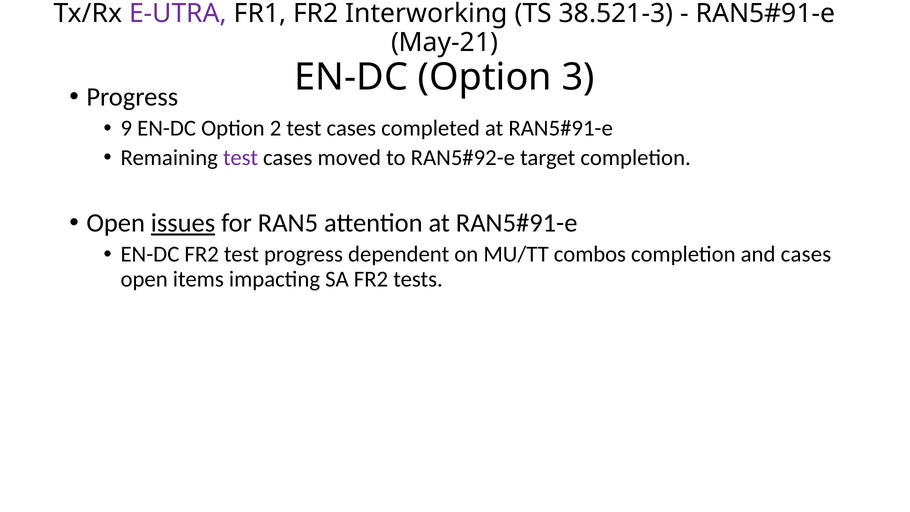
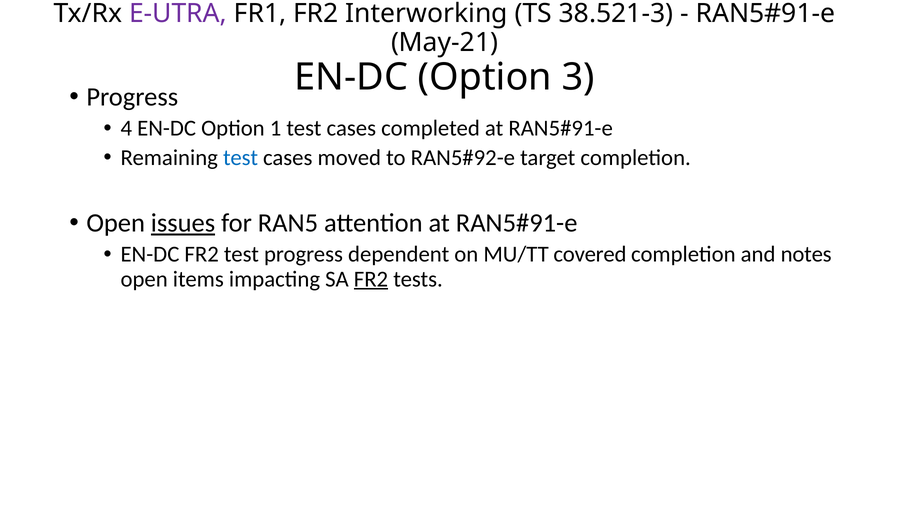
9: 9 -> 4 (126, 128)
2: 2 -> 1 (276, 128)
test colour: purple -> blue (241, 158)
combos: combos -> covered (590, 254)
and cases: cases -> notes (806, 254)
FR2 underline: none -> present (371, 279)
